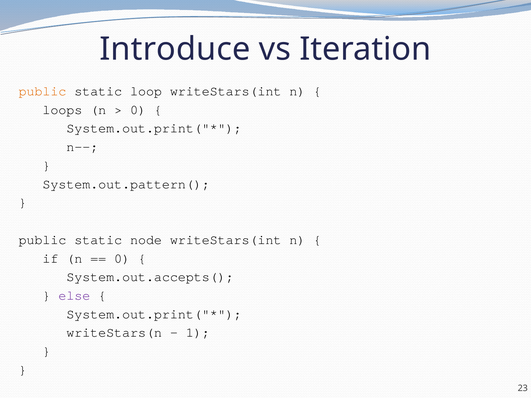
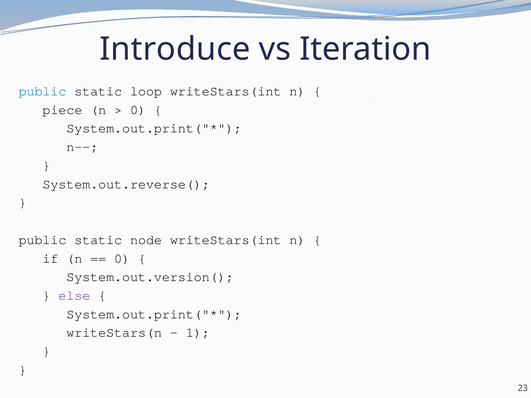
public colour: orange -> blue (42, 91)
loops: loops -> piece (62, 110)
System.out.pattern(: System.out.pattern( -> System.out.reverse( (126, 184)
System.out.accepts(: System.out.accepts( -> System.out.version( (150, 277)
